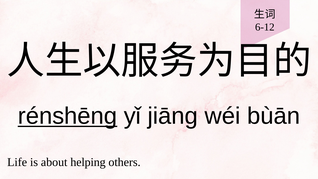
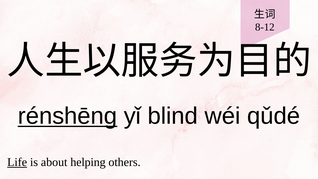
6-12: 6-12 -> 8-12 (265, 27)
jiāng: jiāng -> blind (173, 116)
bùān: bùān -> qǔdé (274, 116)
Life underline: none -> present (17, 162)
